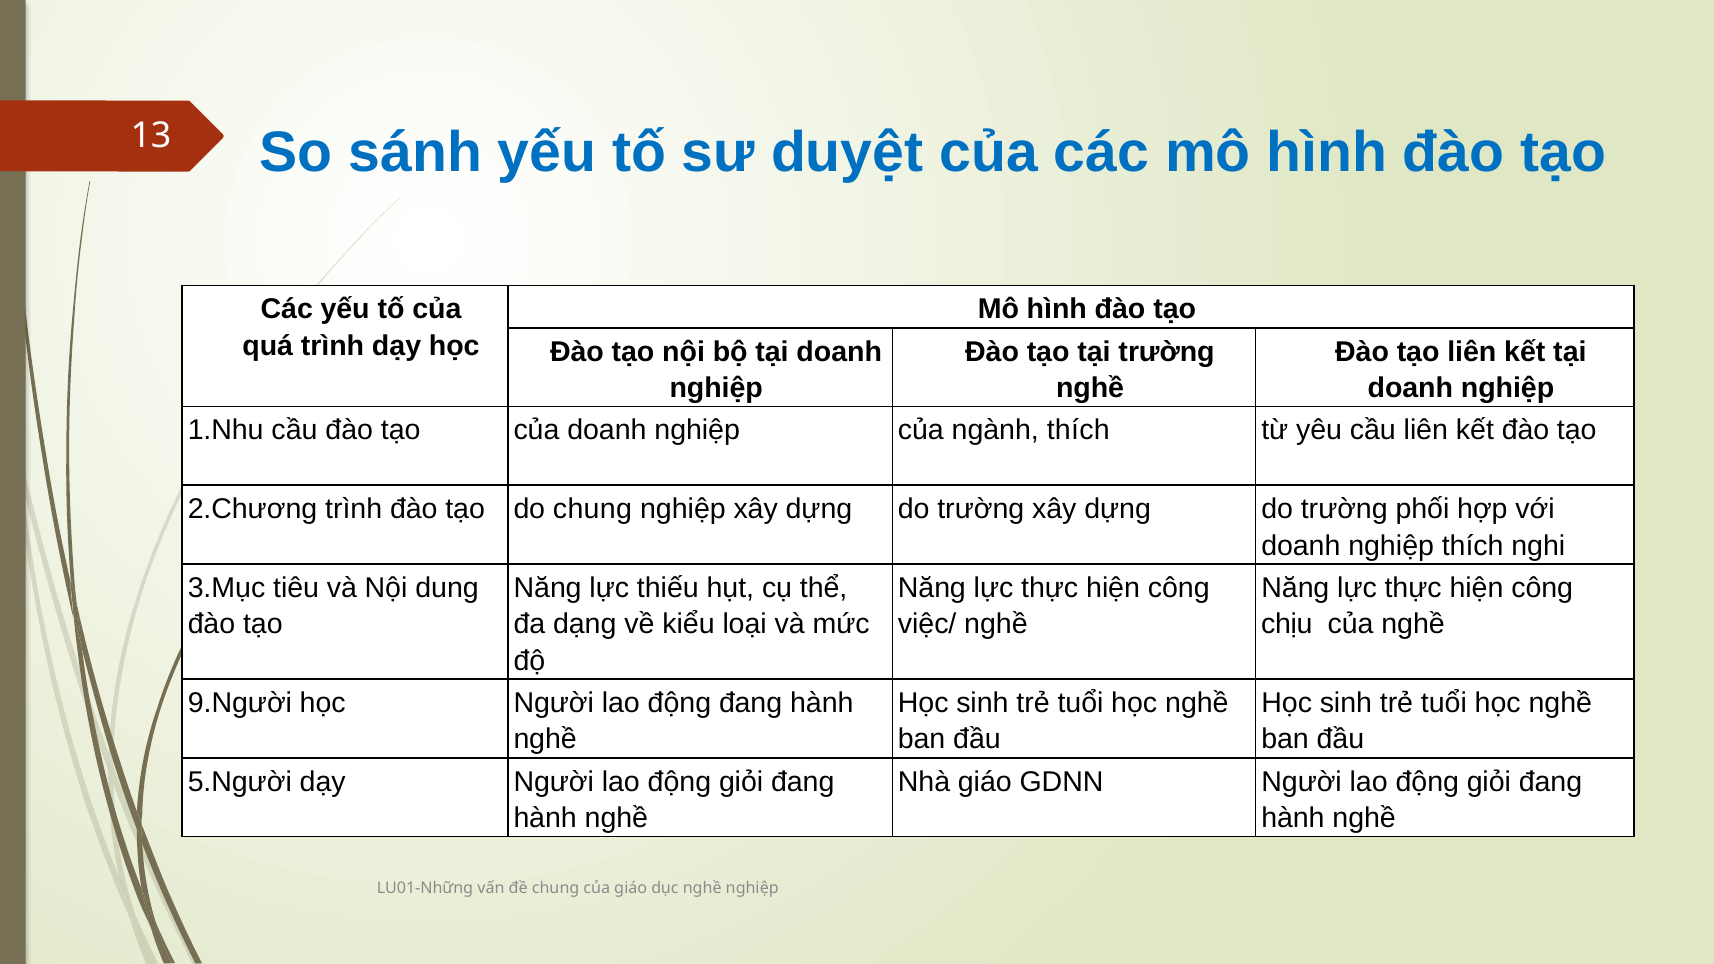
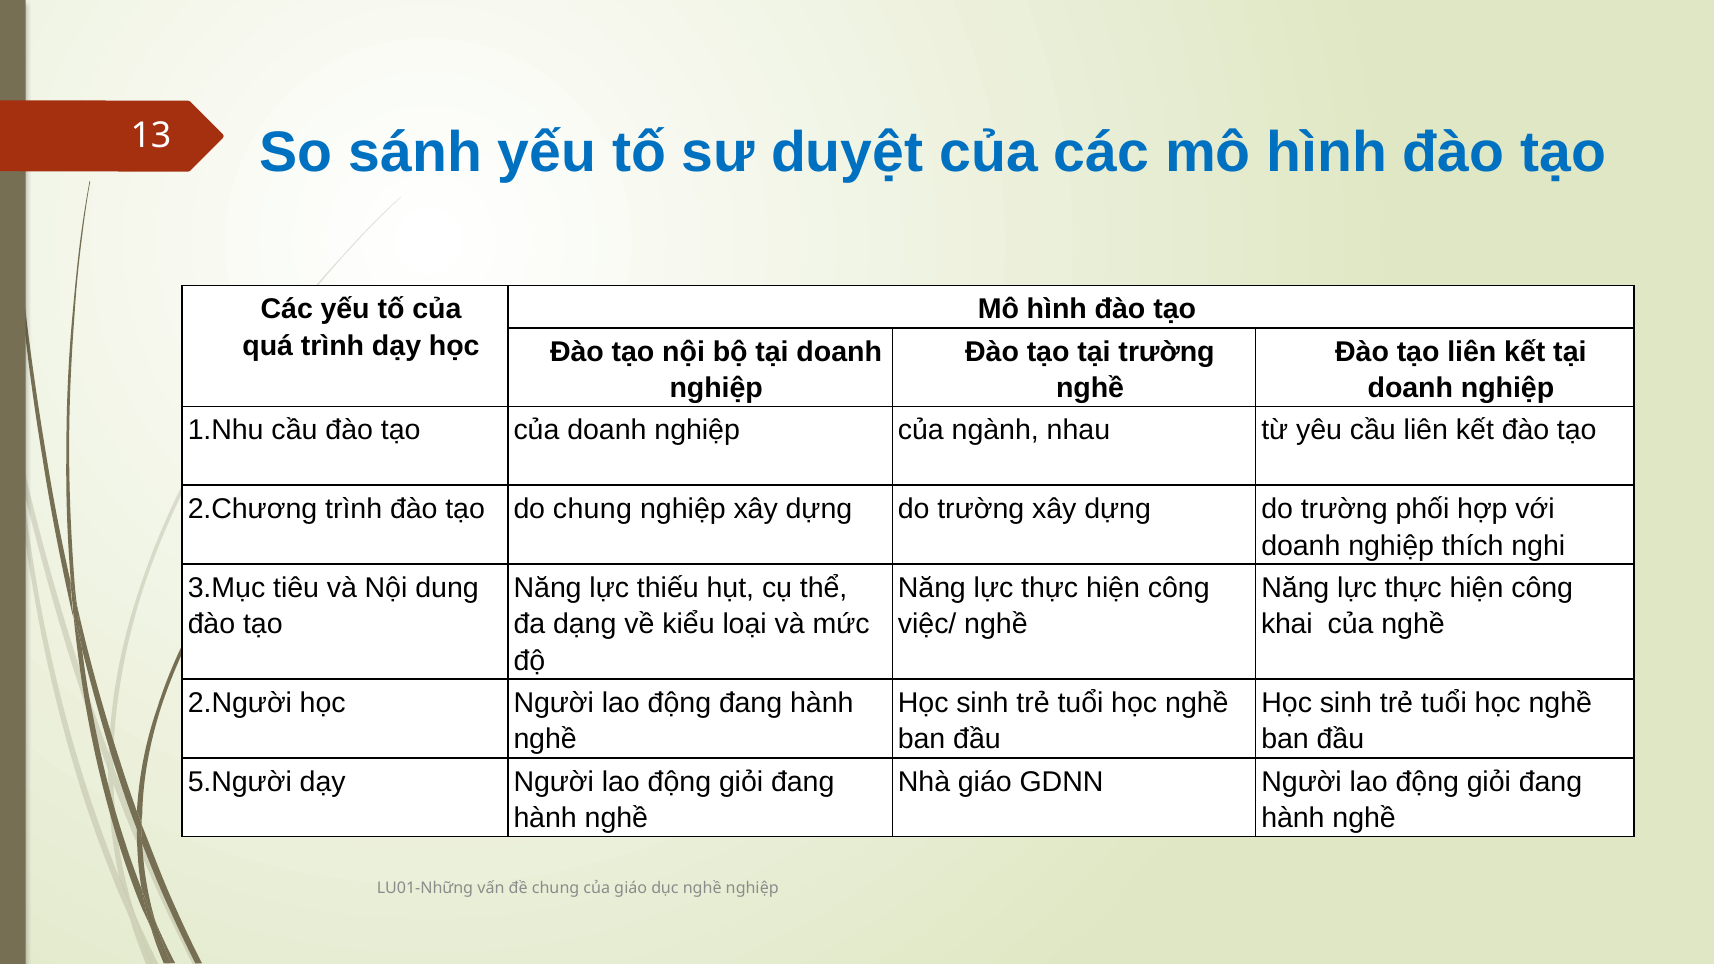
ngành thích: thích -> nhau (1078, 430)
chịu: chịu -> khai (1287, 624)
9.Người: 9.Người -> 2.Người (240, 703)
